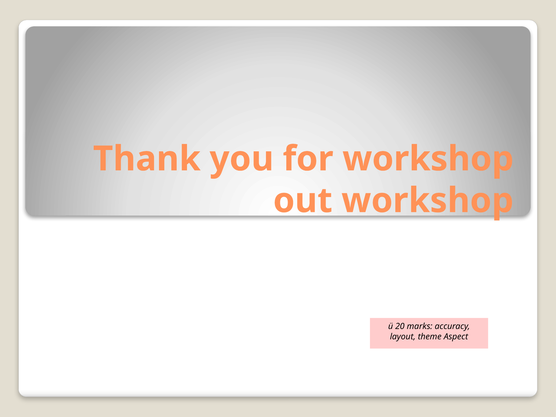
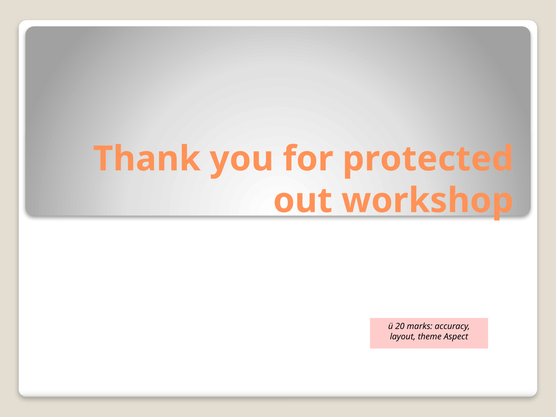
for workshop: workshop -> protected (428, 159)
